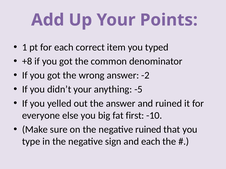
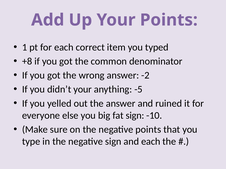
fat first: first -> sign (135, 116)
negative ruined: ruined -> points (148, 130)
